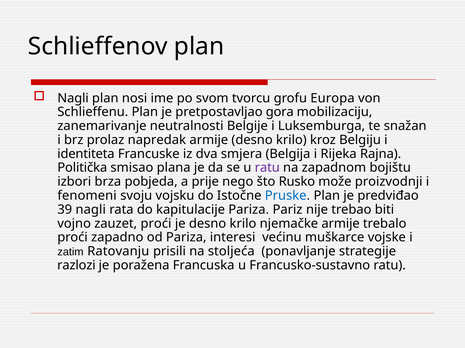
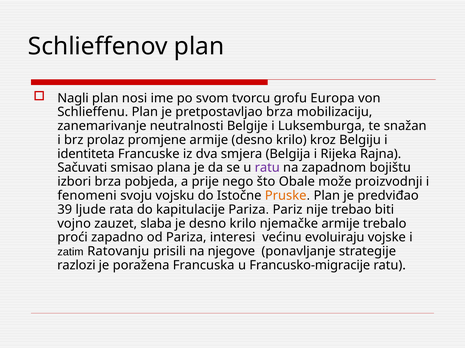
pretpostavljao gora: gora -> brza (280, 112)
napredak: napredak -> promjene (157, 140)
Politička: Politička -> Sačuvati (82, 168)
Rusko: Rusko -> Obale (297, 182)
Pruske colour: blue -> orange (286, 196)
39 nagli: nagli -> ljude (91, 210)
zauzet proći: proći -> slaba (156, 224)
muškarce: muškarce -> evoluiraju (335, 238)
stoljeća: stoljeća -> njegove (231, 252)
Francusko-sustavno: Francusko-sustavno -> Francusko-migracije (310, 266)
